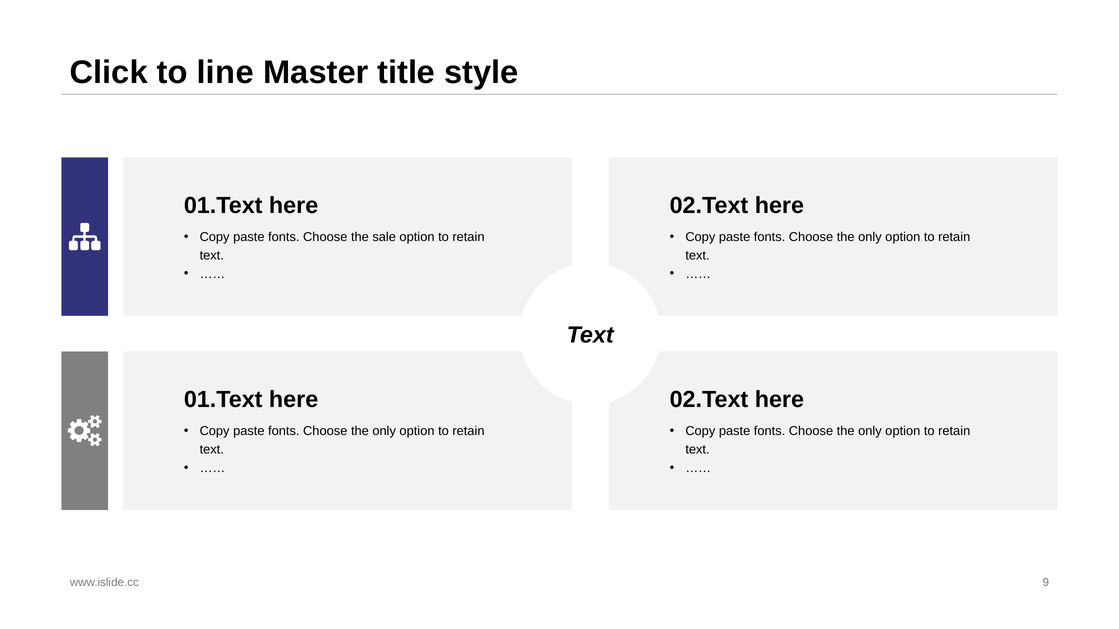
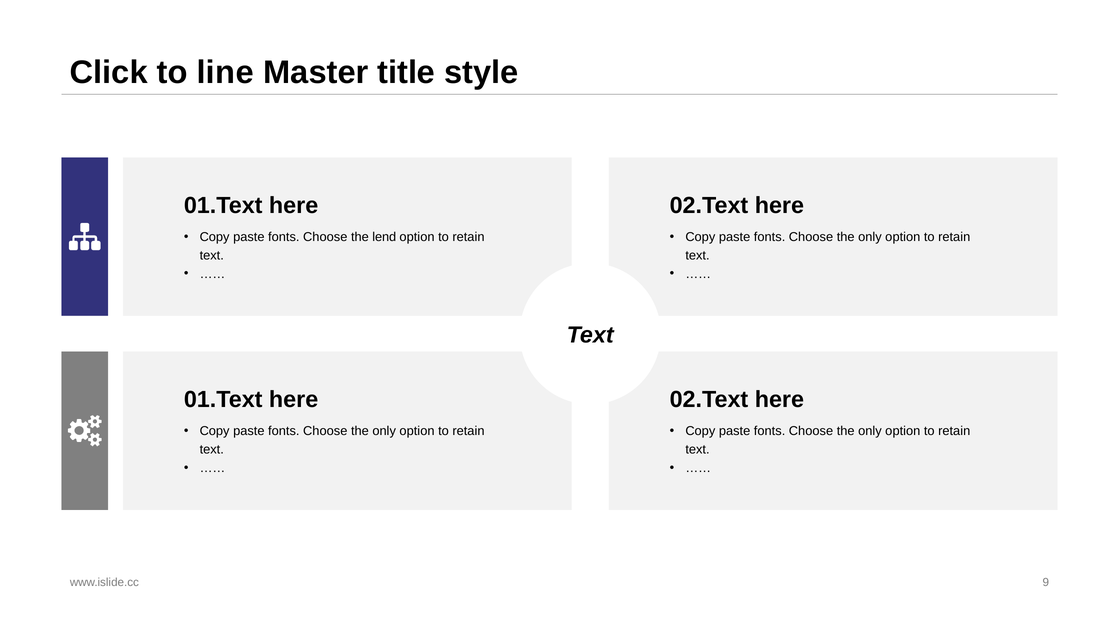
sale: sale -> lend (384, 237)
